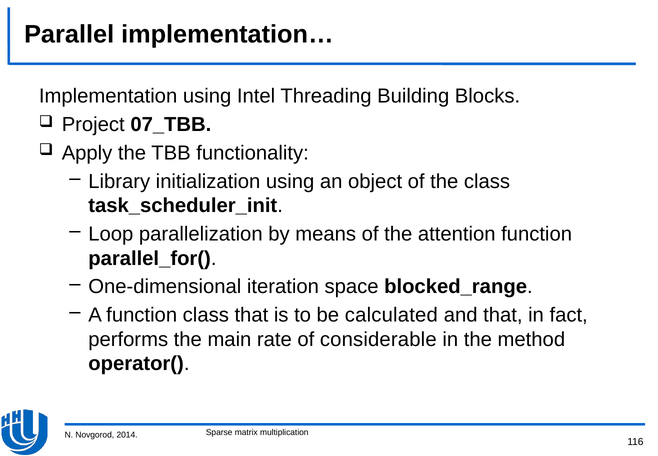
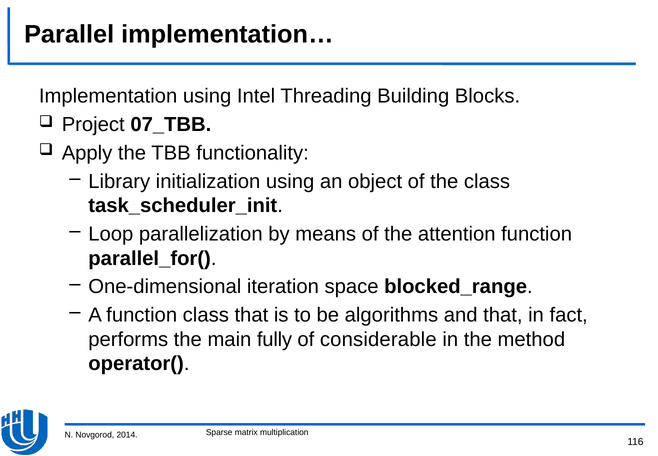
calculated: calculated -> algorithms (391, 315)
rate: rate -> fully (275, 339)
